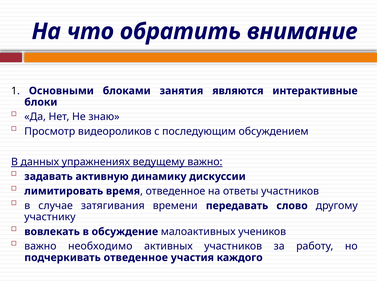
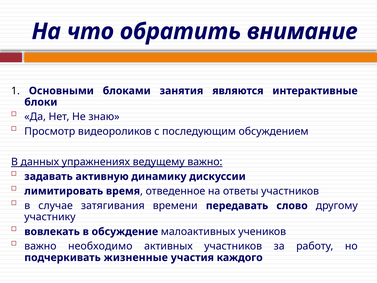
подчеркивать отведенное: отведенное -> жизненные (136, 257)
